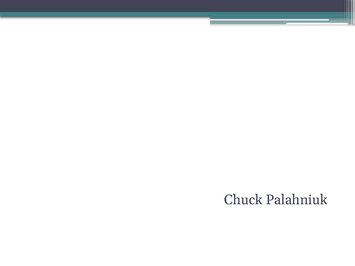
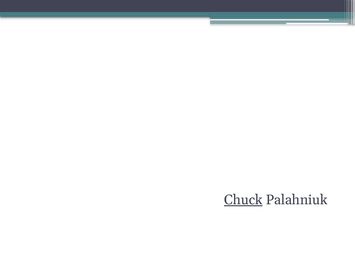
Chuck underline: none -> present (243, 200)
